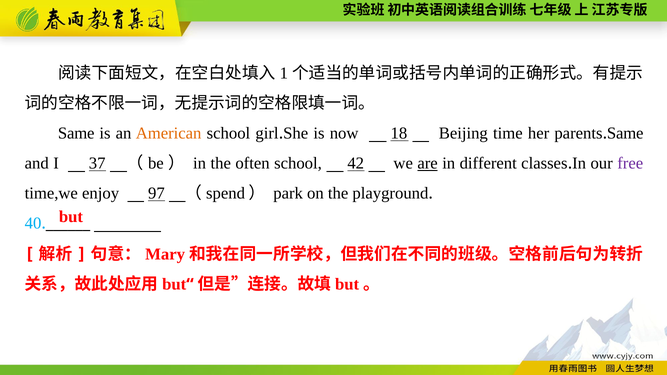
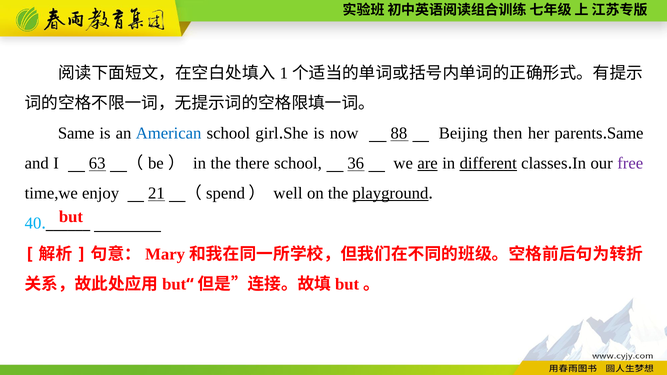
American colour: orange -> blue (169, 133)
18: 18 -> 88 (399, 133)
time: time -> then (508, 133)
37: 37 -> 63 (97, 163)
often: often -> there (252, 163)
42: 42 -> 36 (356, 163)
different underline: none -> present (488, 163)
97: 97 -> 21 (156, 193)
park: park -> well (288, 193)
playground underline: none -> present (390, 193)
